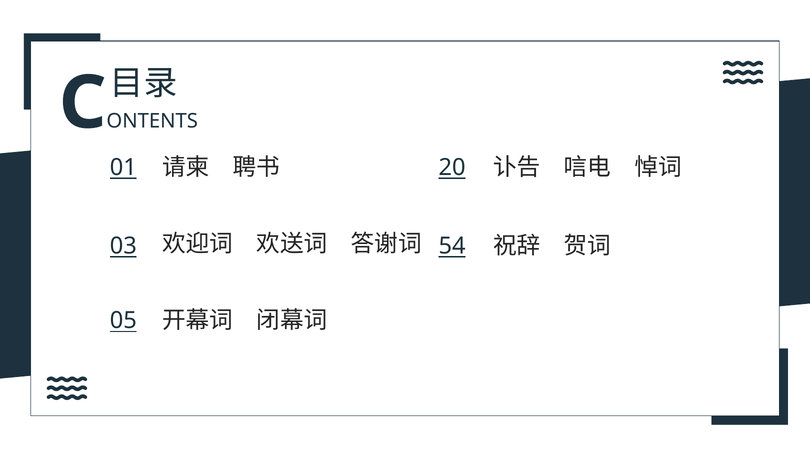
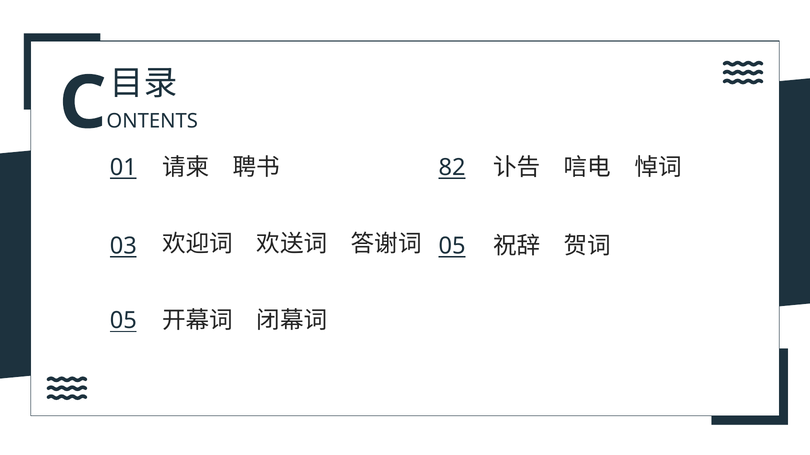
20: 20 -> 82 (452, 168)
54: 54 -> 05 (452, 246)
